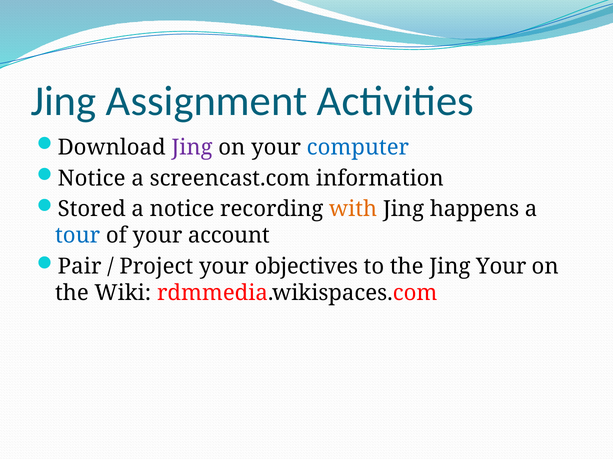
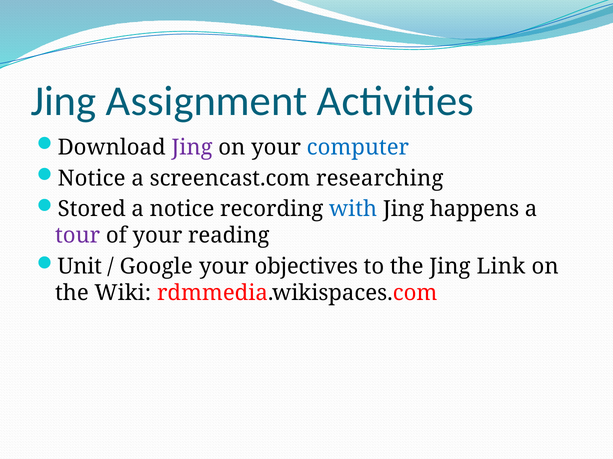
information: information -> researching (380, 179)
with colour: orange -> blue (353, 210)
tour colour: blue -> purple (78, 236)
account: account -> reading (229, 236)
Pair: Pair -> Unit (80, 267)
Project: Project -> Google (156, 267)
Jing Your: Your -> Link (501, 267)
